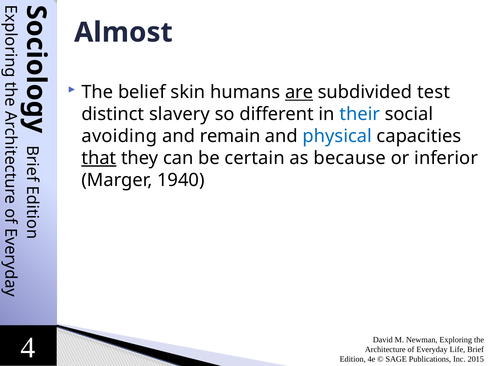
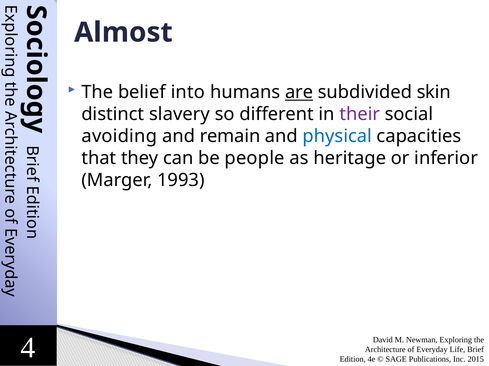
skin: skin -> into (188, 92)
test: test -> skin (434, 92)
their colour: blue -> purple (360, 114)
that underline: present -> none (99, 158)
certain: certain -> people (255, 158)
because: because -> heritage (350, 158)
1940: 1940 -> 1993 (181, 181)
